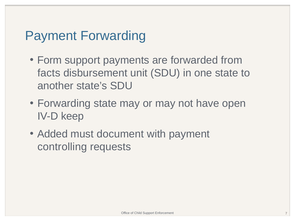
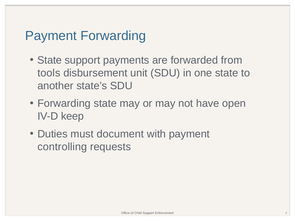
Form: Form -> State (50, 60)
facts: facts -> tools (49, 73)
Added: Added -> Duties (52, 134)
